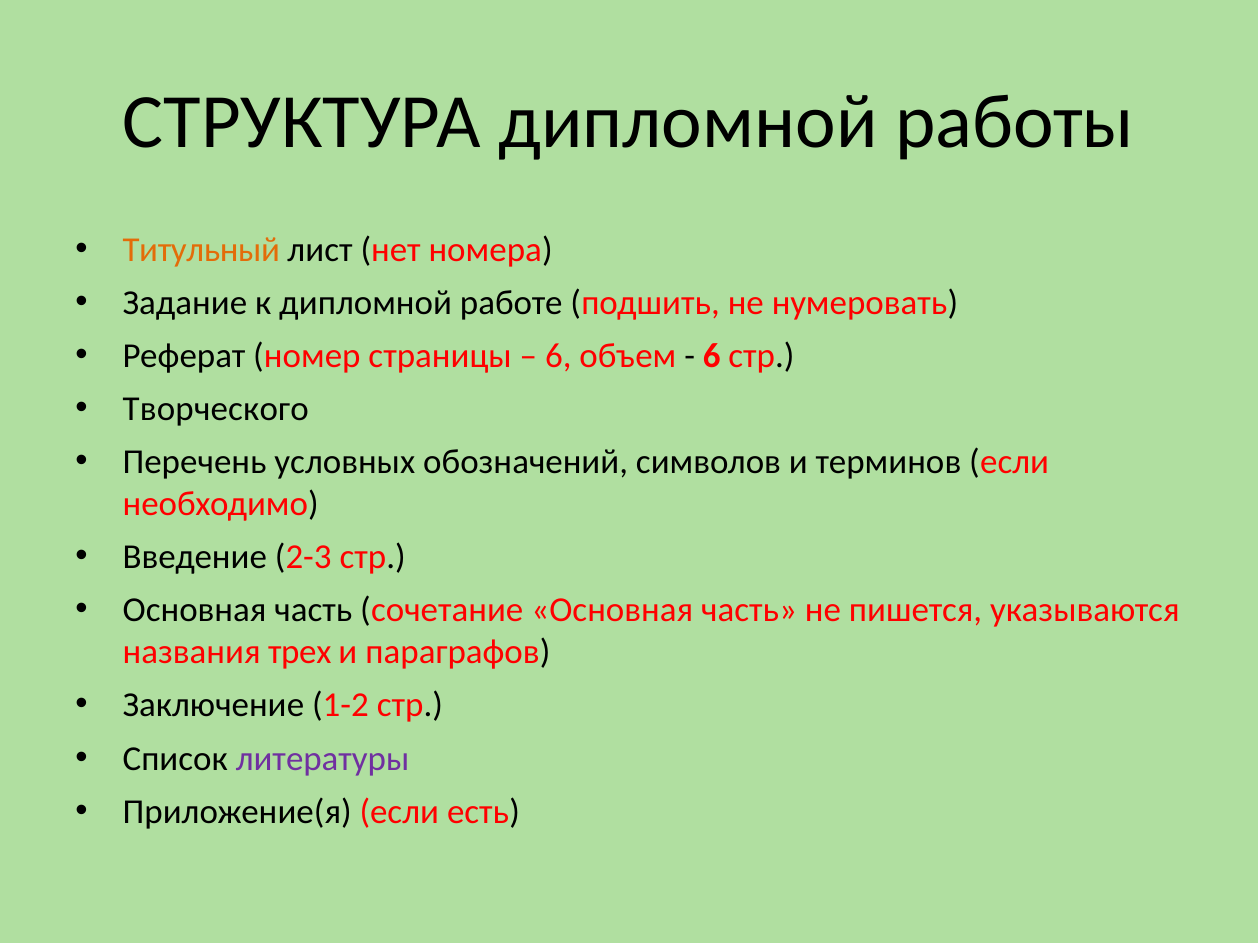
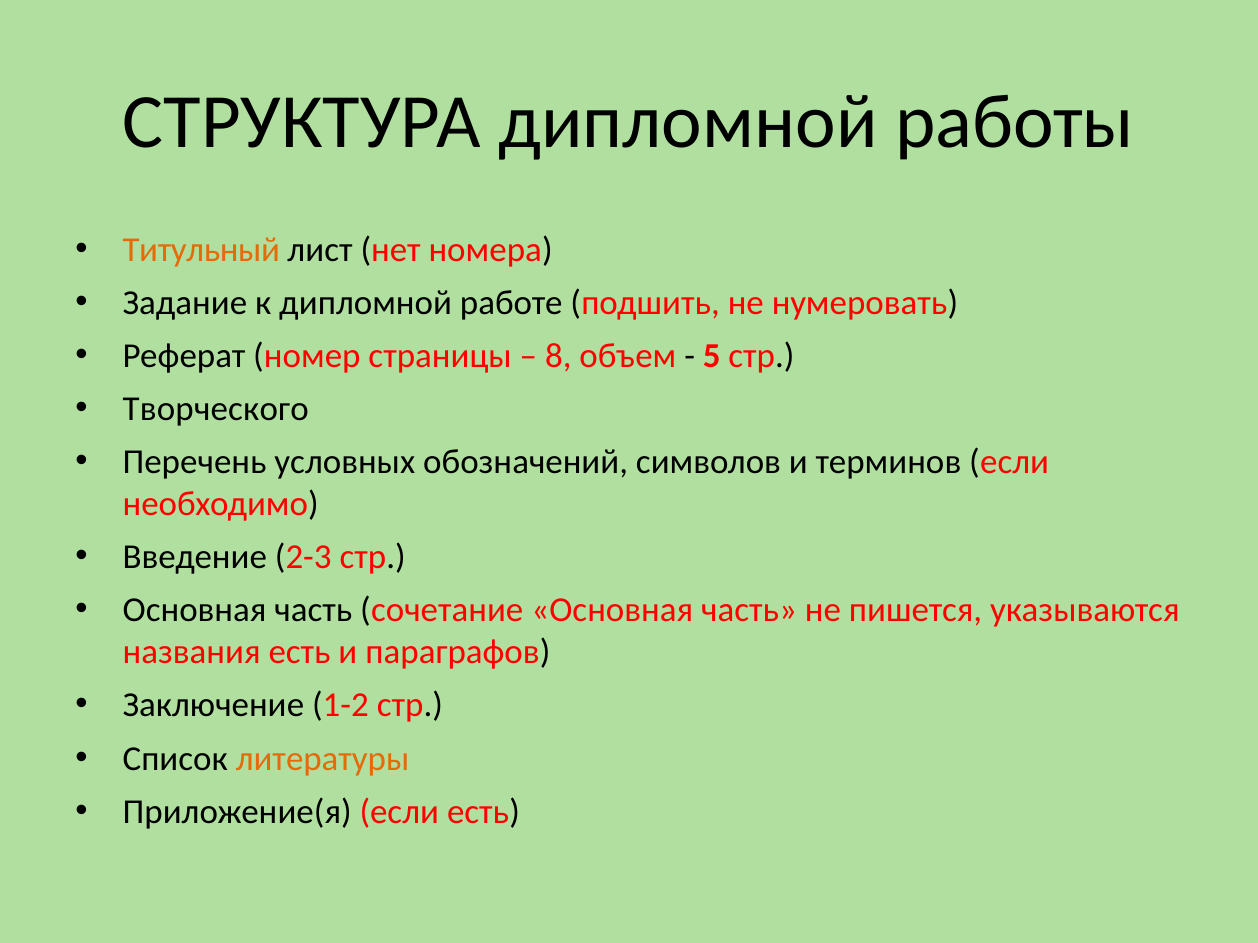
6: 6 -> 8 (558, 356)
6: 6 -> 5 (712, 356)
названия трех: трех -> есть (300, 653)
литературы colour: purple -> orange (323, 759)
